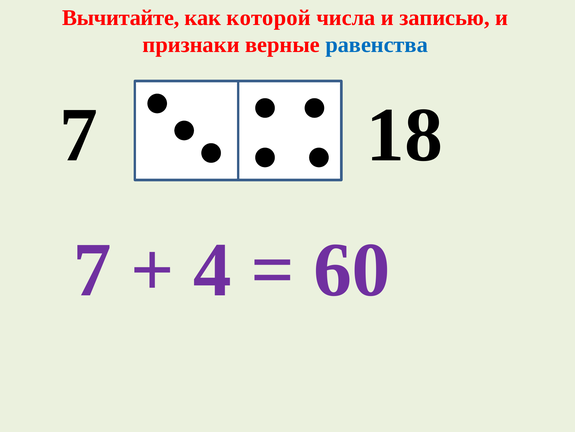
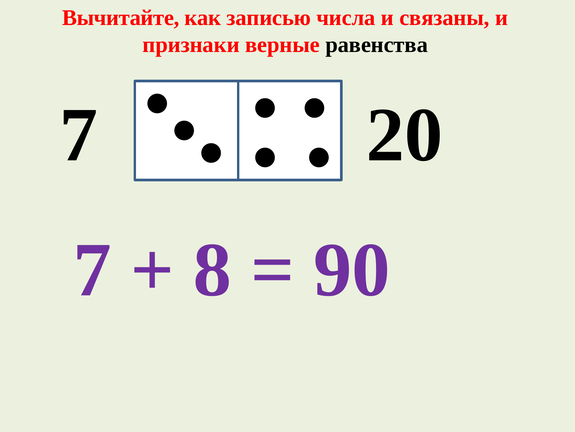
которой: которой -> записью (269, 18)
записью: записью -> связаны (444, 18)
равенства colour: blue -> black (377, 45)
18: 18 -> 20 (405, 135)
4: 4 -> 8 (212, 270)
60: 60 -> 90 (352, 270)
